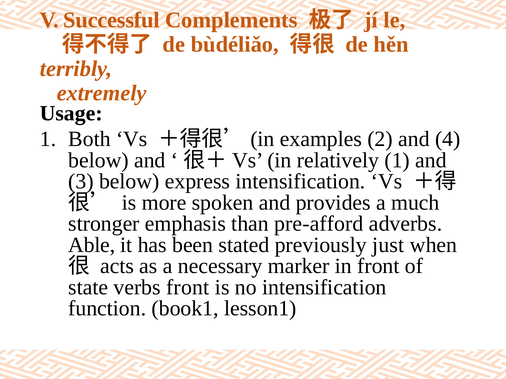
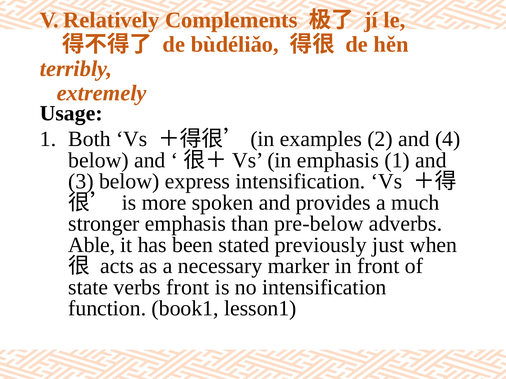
Successful: Successful -> Relatively (111, 20)
in relatively: relatively -> emphasis (338, 160)
pre-afford: pre-afford -> pre-below (319, 224)
